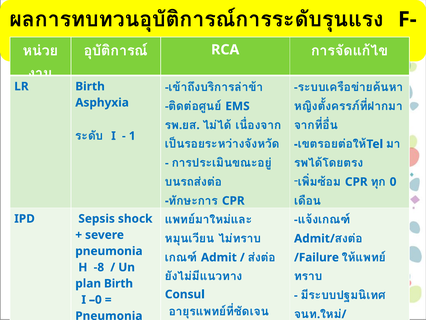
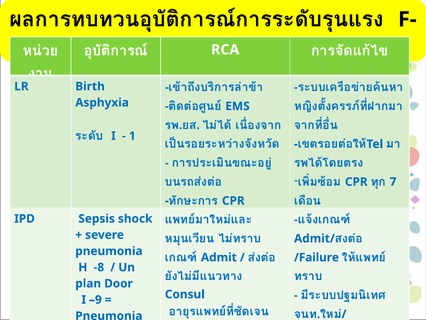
0: 0 -> 7 (393, 182)
plan Birth: Birth -> Door (118, 283)
–0: –0 -> –9 (95, 299)
